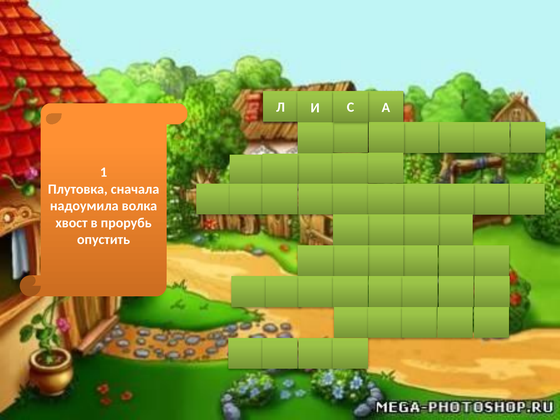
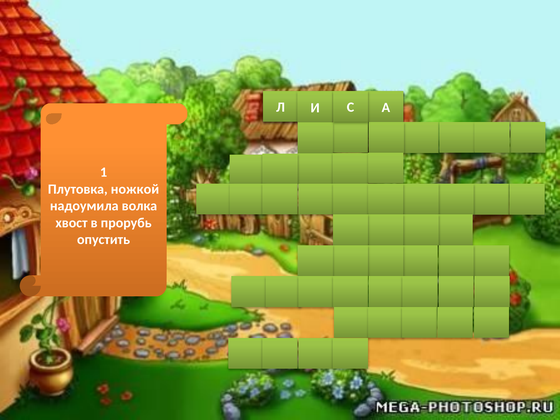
сначала: сначала -> ножкой (135, 189)
